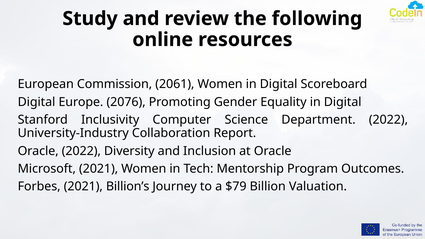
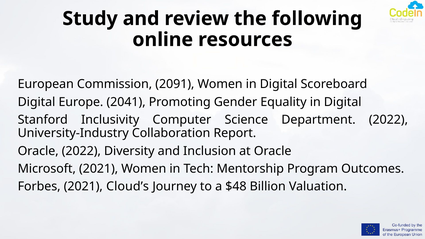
2061: 2061 -> 2091 (175, 84)
2076: 2076 -> 2041 (126, 102)
Billion’s: Billion’s -> Cloud’s (128, 187)
$79: $79 -> $48 (236, 187)
